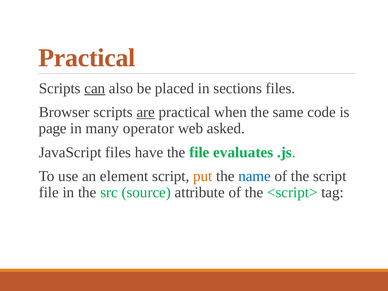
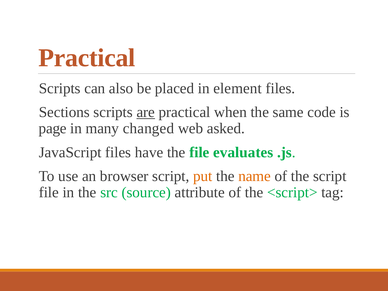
can underline: present -> none (95, 88)
sections: sections -> element (238, 88)
Browser: Browser -> Sections (64, 112)
operator: operator -> changed (148, 128)
element: element -> browser (124, 176)
name colour: blue -> orange (255, 176)
